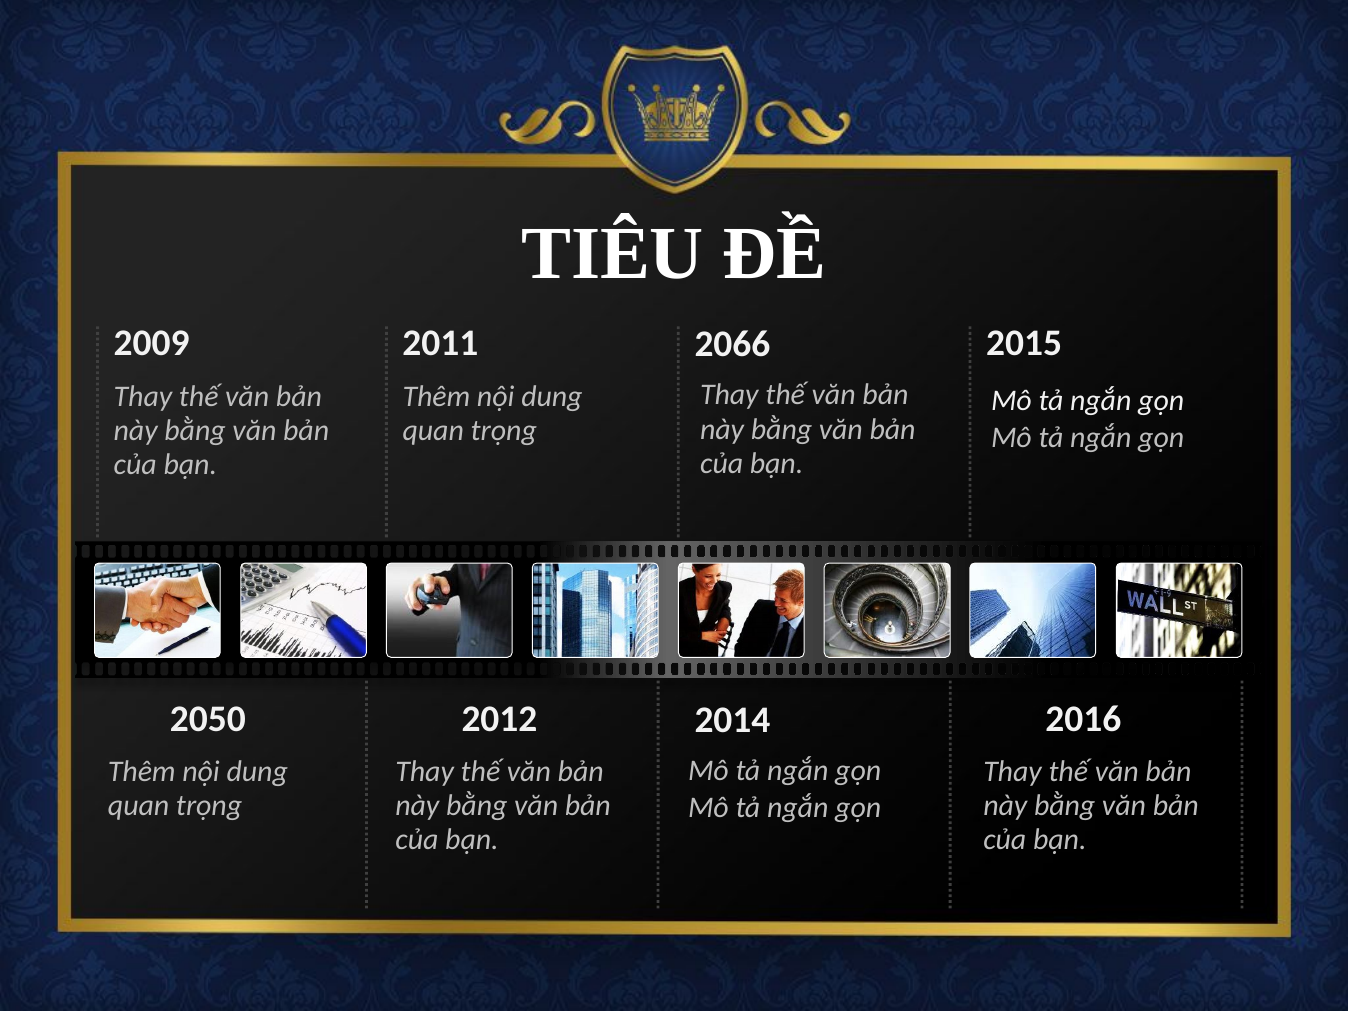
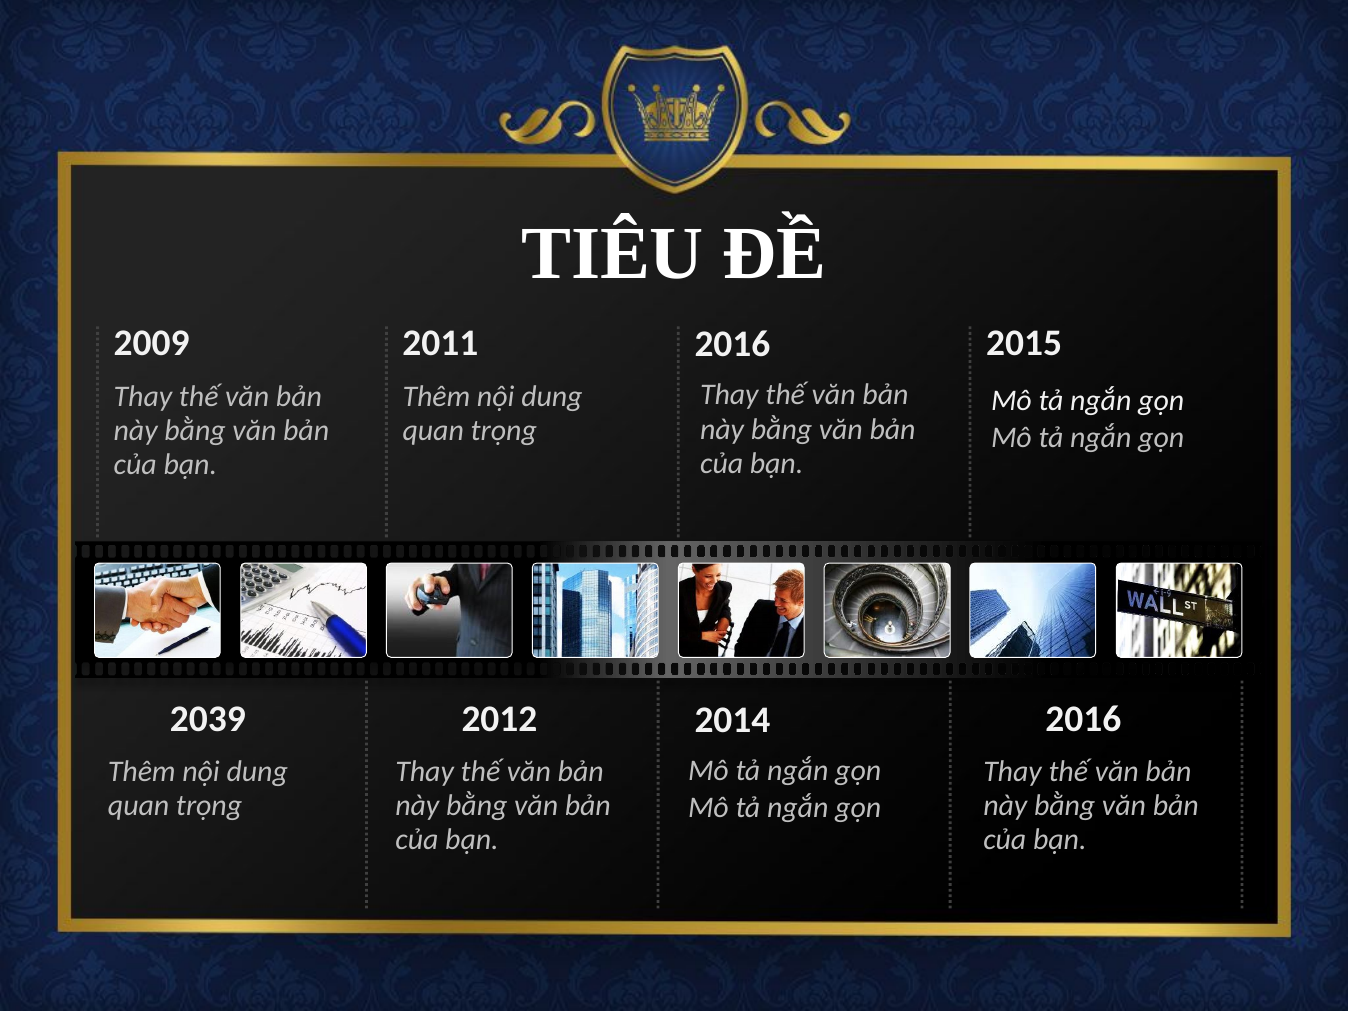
2066: 2066 -> 2016 (732, 344)
2050: 2050 -> 2039 (208, 719)
